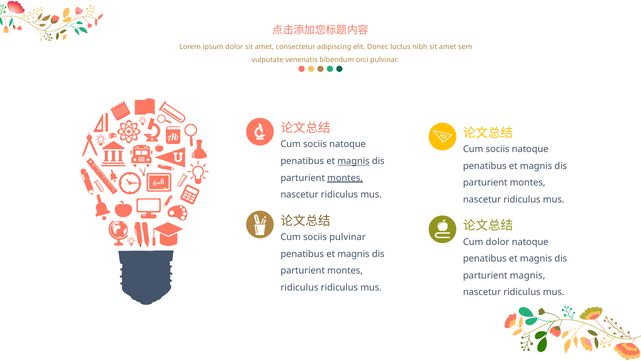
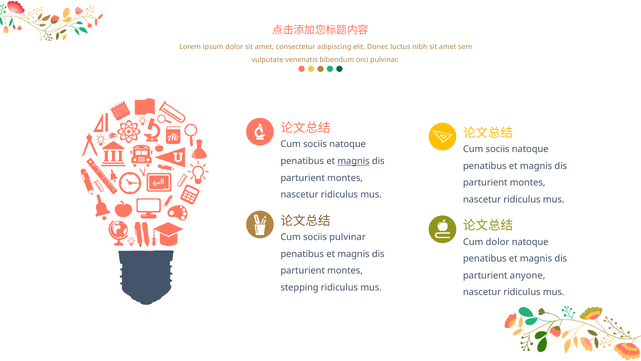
montes underline: present -> none (345, 178)
parturient magnis: magnis -> anyone (528, 275)
ridiculus: ridiculus -> stepping (300, 287)
